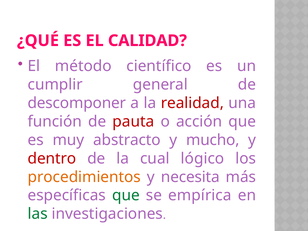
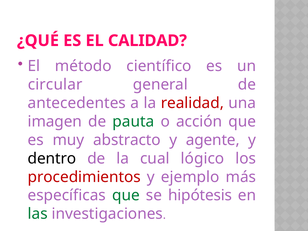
cumplir: cumplir -> circular (55, 85)
descomponer: descomponer -> antecedentes (77, 103)
función: función -> imagen (55, 121)
pauta colour: red -> green (133, 121)
mucho: mucho -> agente (213, 140)
dentro colour: red -> black (52, 158)
procedimientos colour: orange -> red (84, 177)
necesita: necesita -> ejemplo (190, 177)
empírica: empírica -> hipótesis (200, 195)
